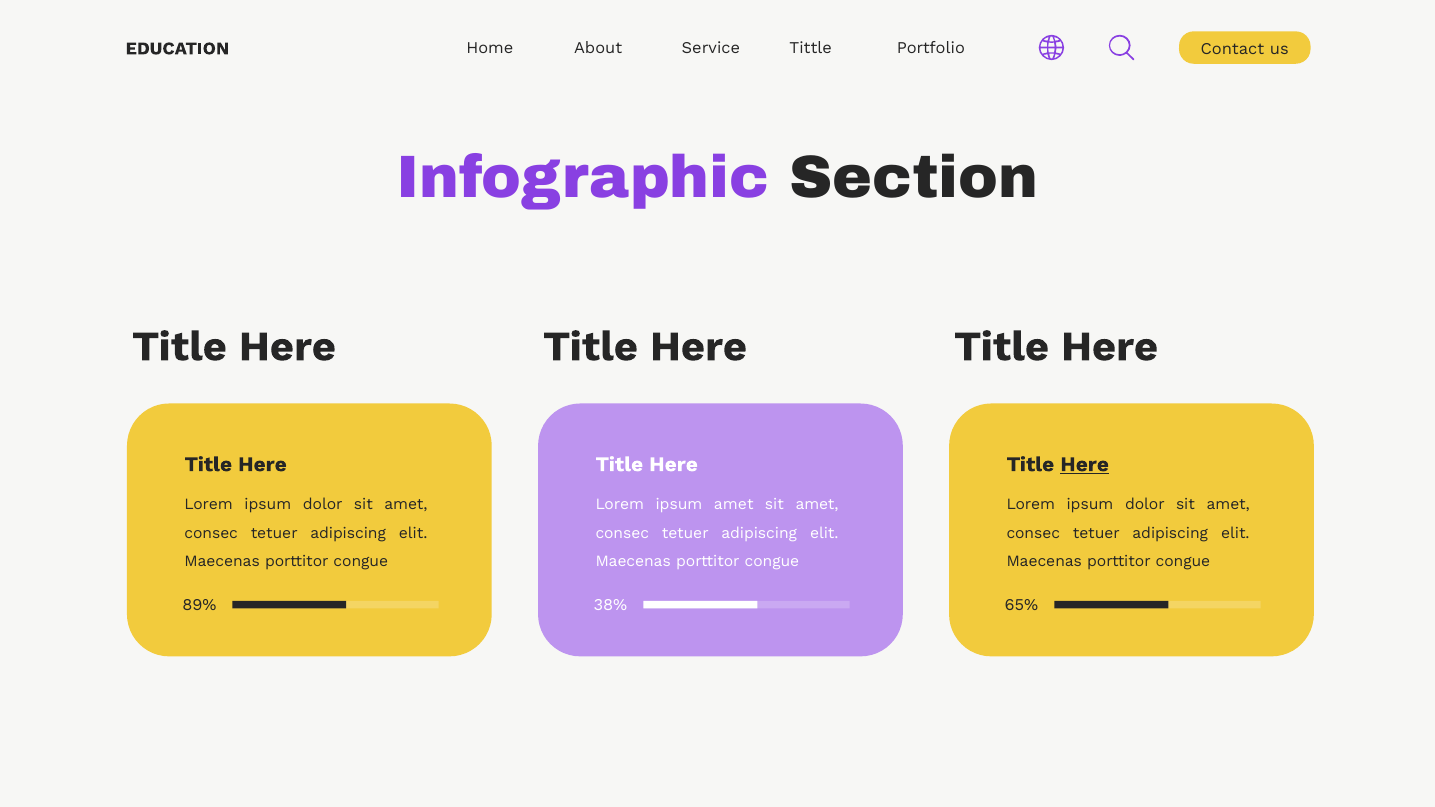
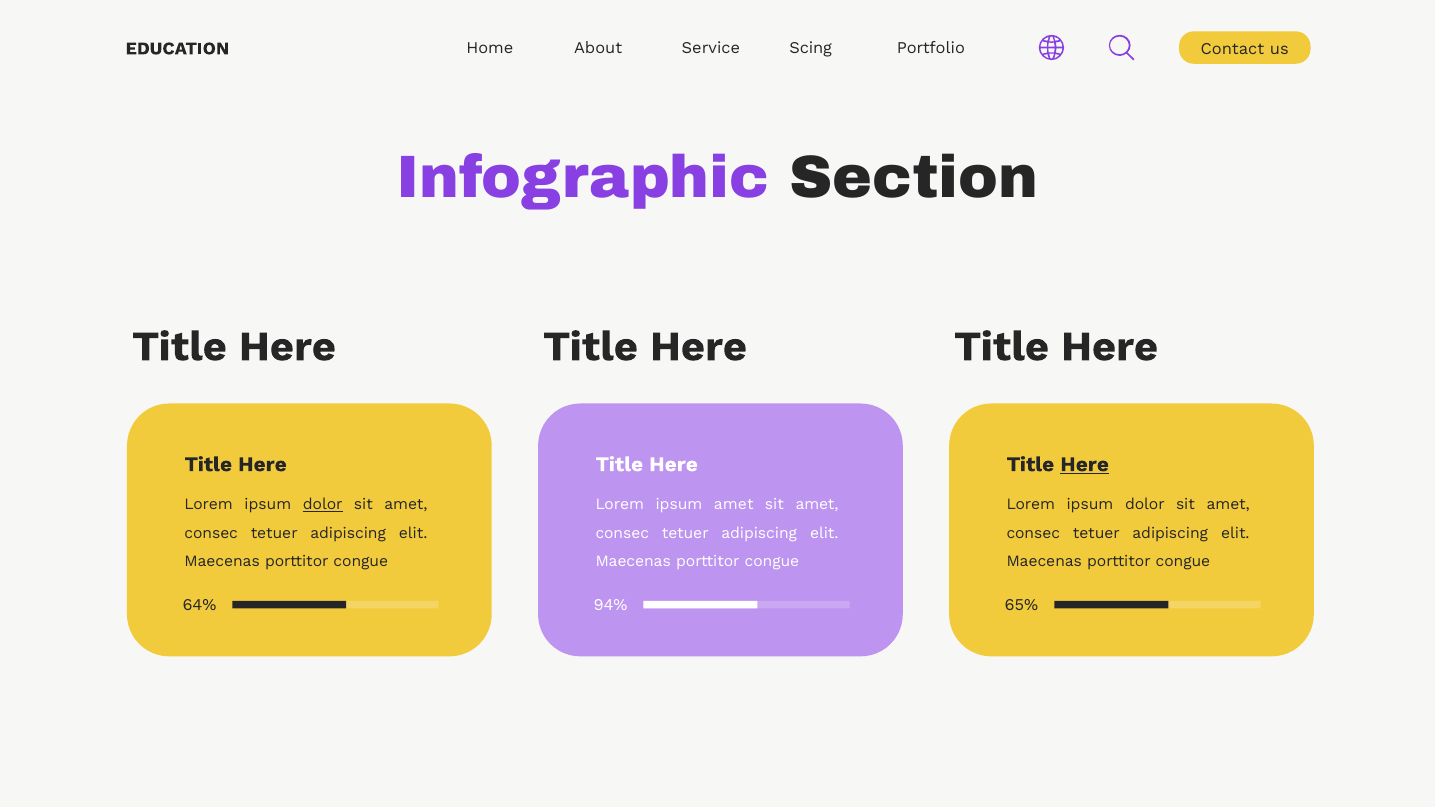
Tittle: Tittle -> Scing (811, 48)
dolor underline: none -> present (323, 505)
89%: 89% -> 64% (199, 605)
38%: 38% -> 94% (611, 605)
